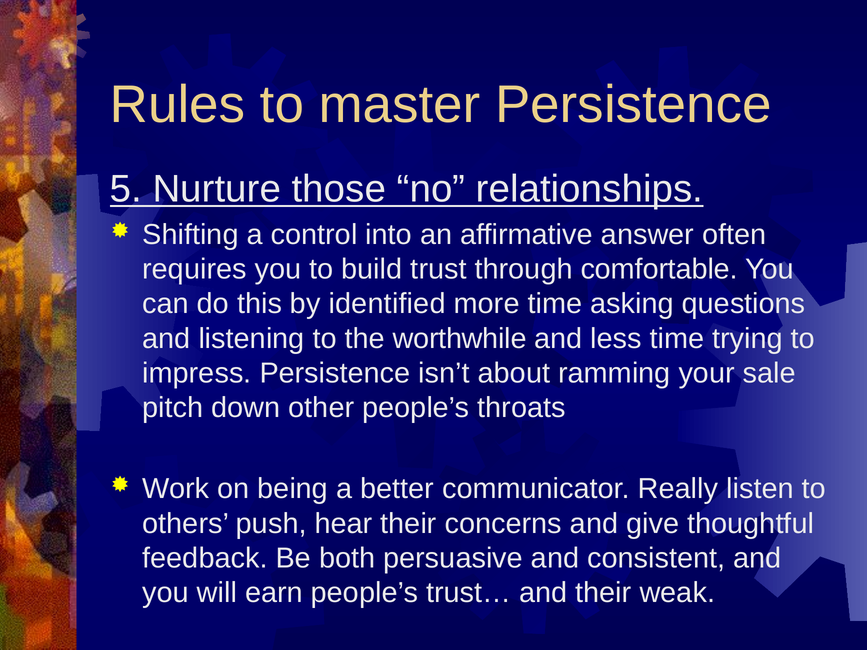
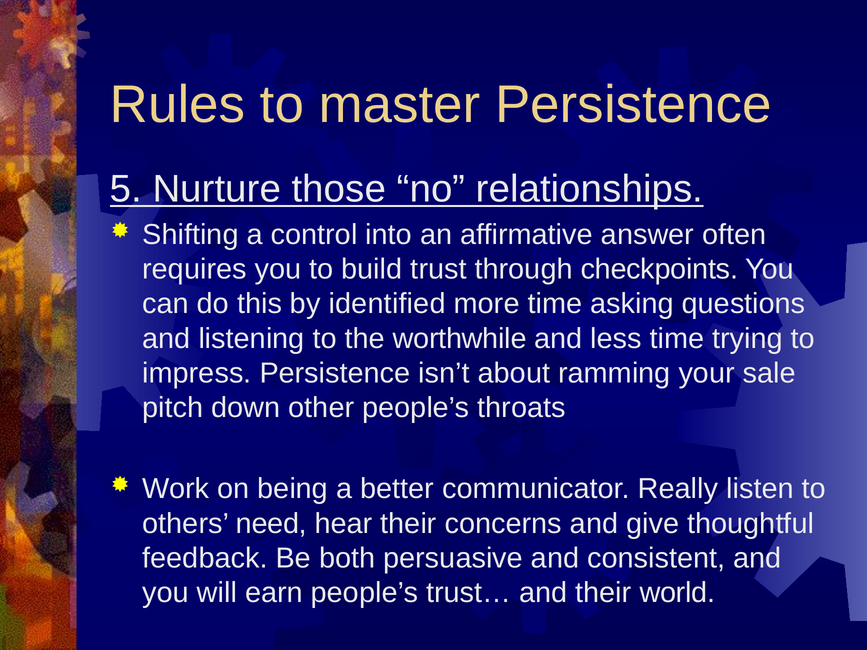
comfortable: comfortable -> checkpoints (659, 269)
push: push -> need (271, 524)
weak: weak -> world (677, 593)
